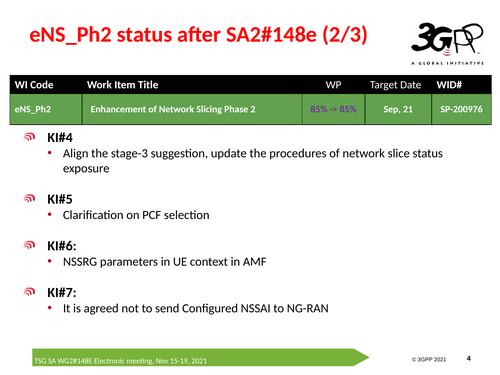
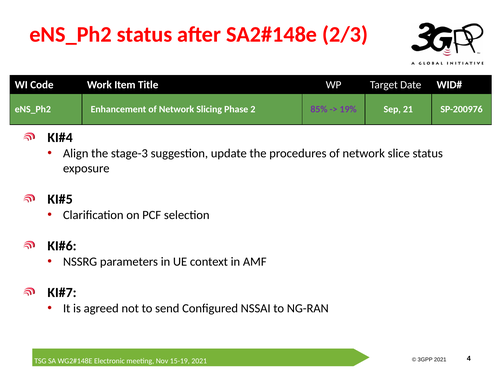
85%: 85% -> 19% (348, 109)
